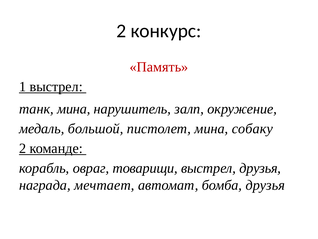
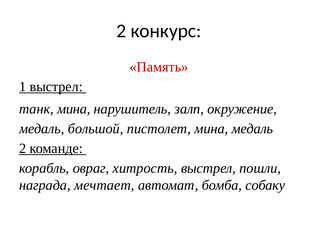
мина собаку: собаку -> медаль (252, 128)
товарищи: товарищи -> хитрость (145, 168)
выстрел друзья: друзья -> пошли (260, 168)
бомба друзья: друзья -> собаку (265, 185)
